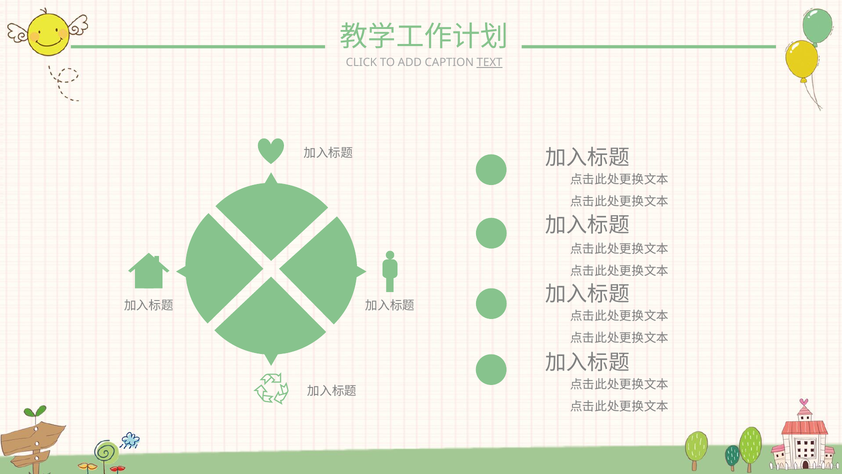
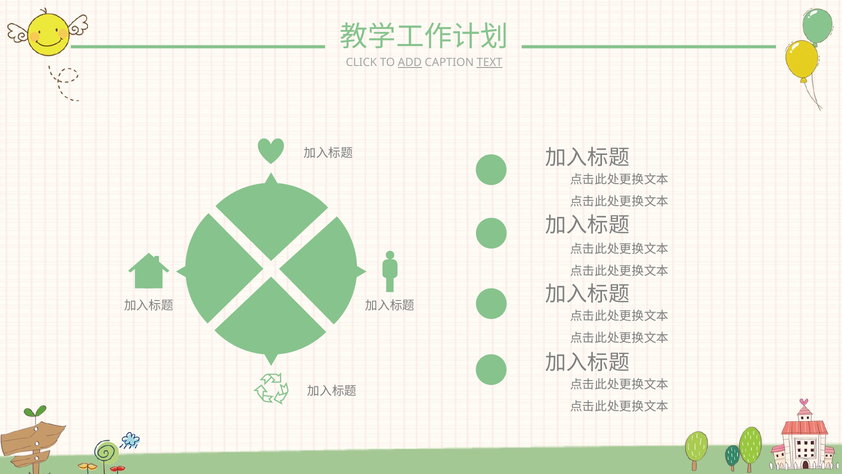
ADD underline: none -> present (410, 62)
